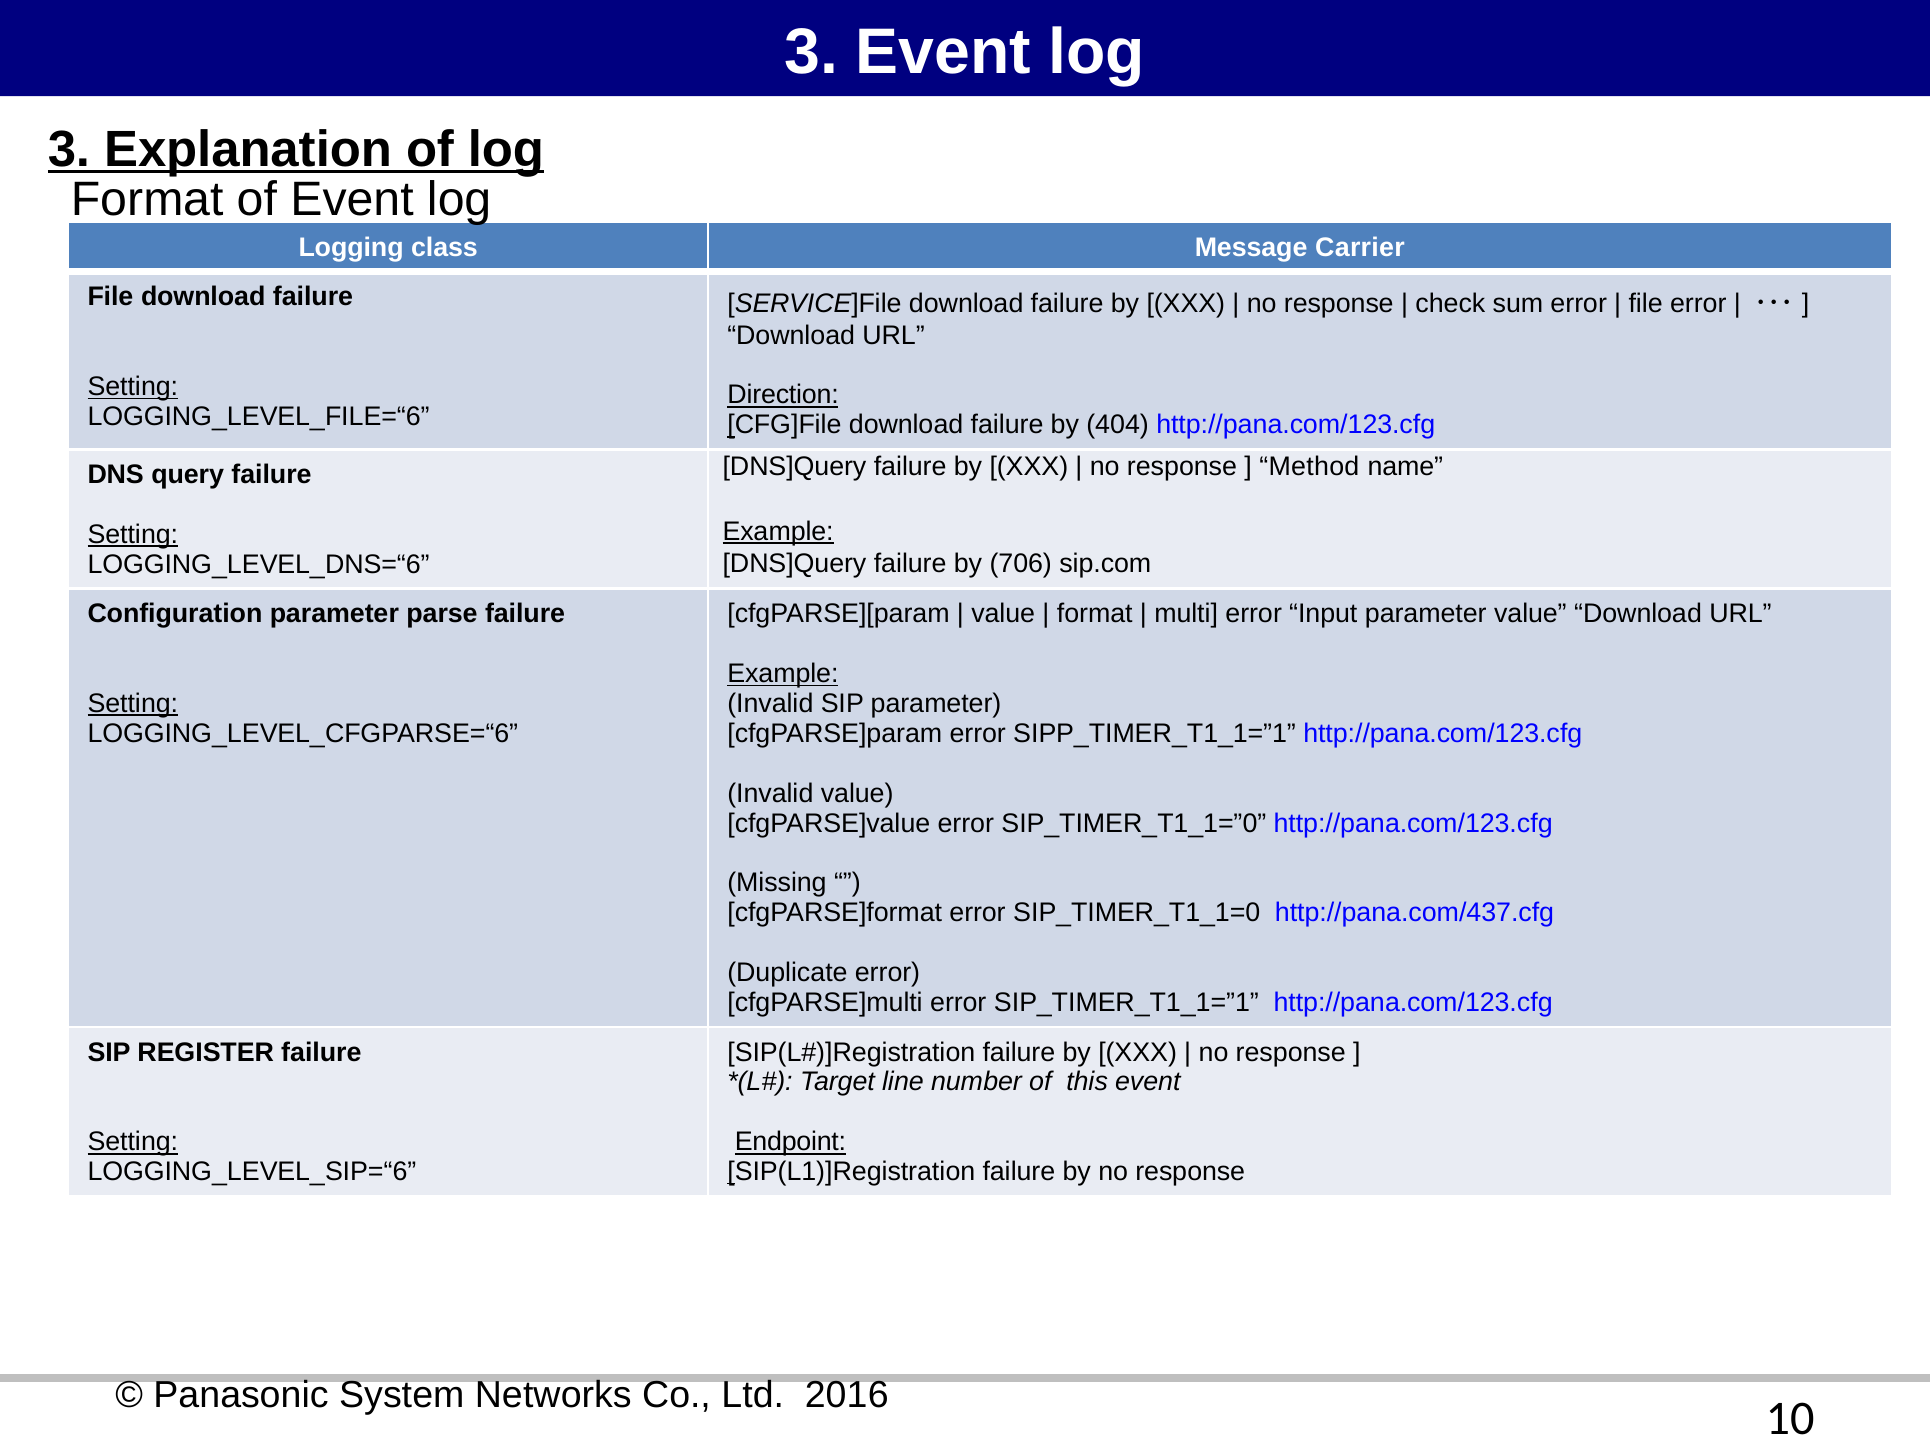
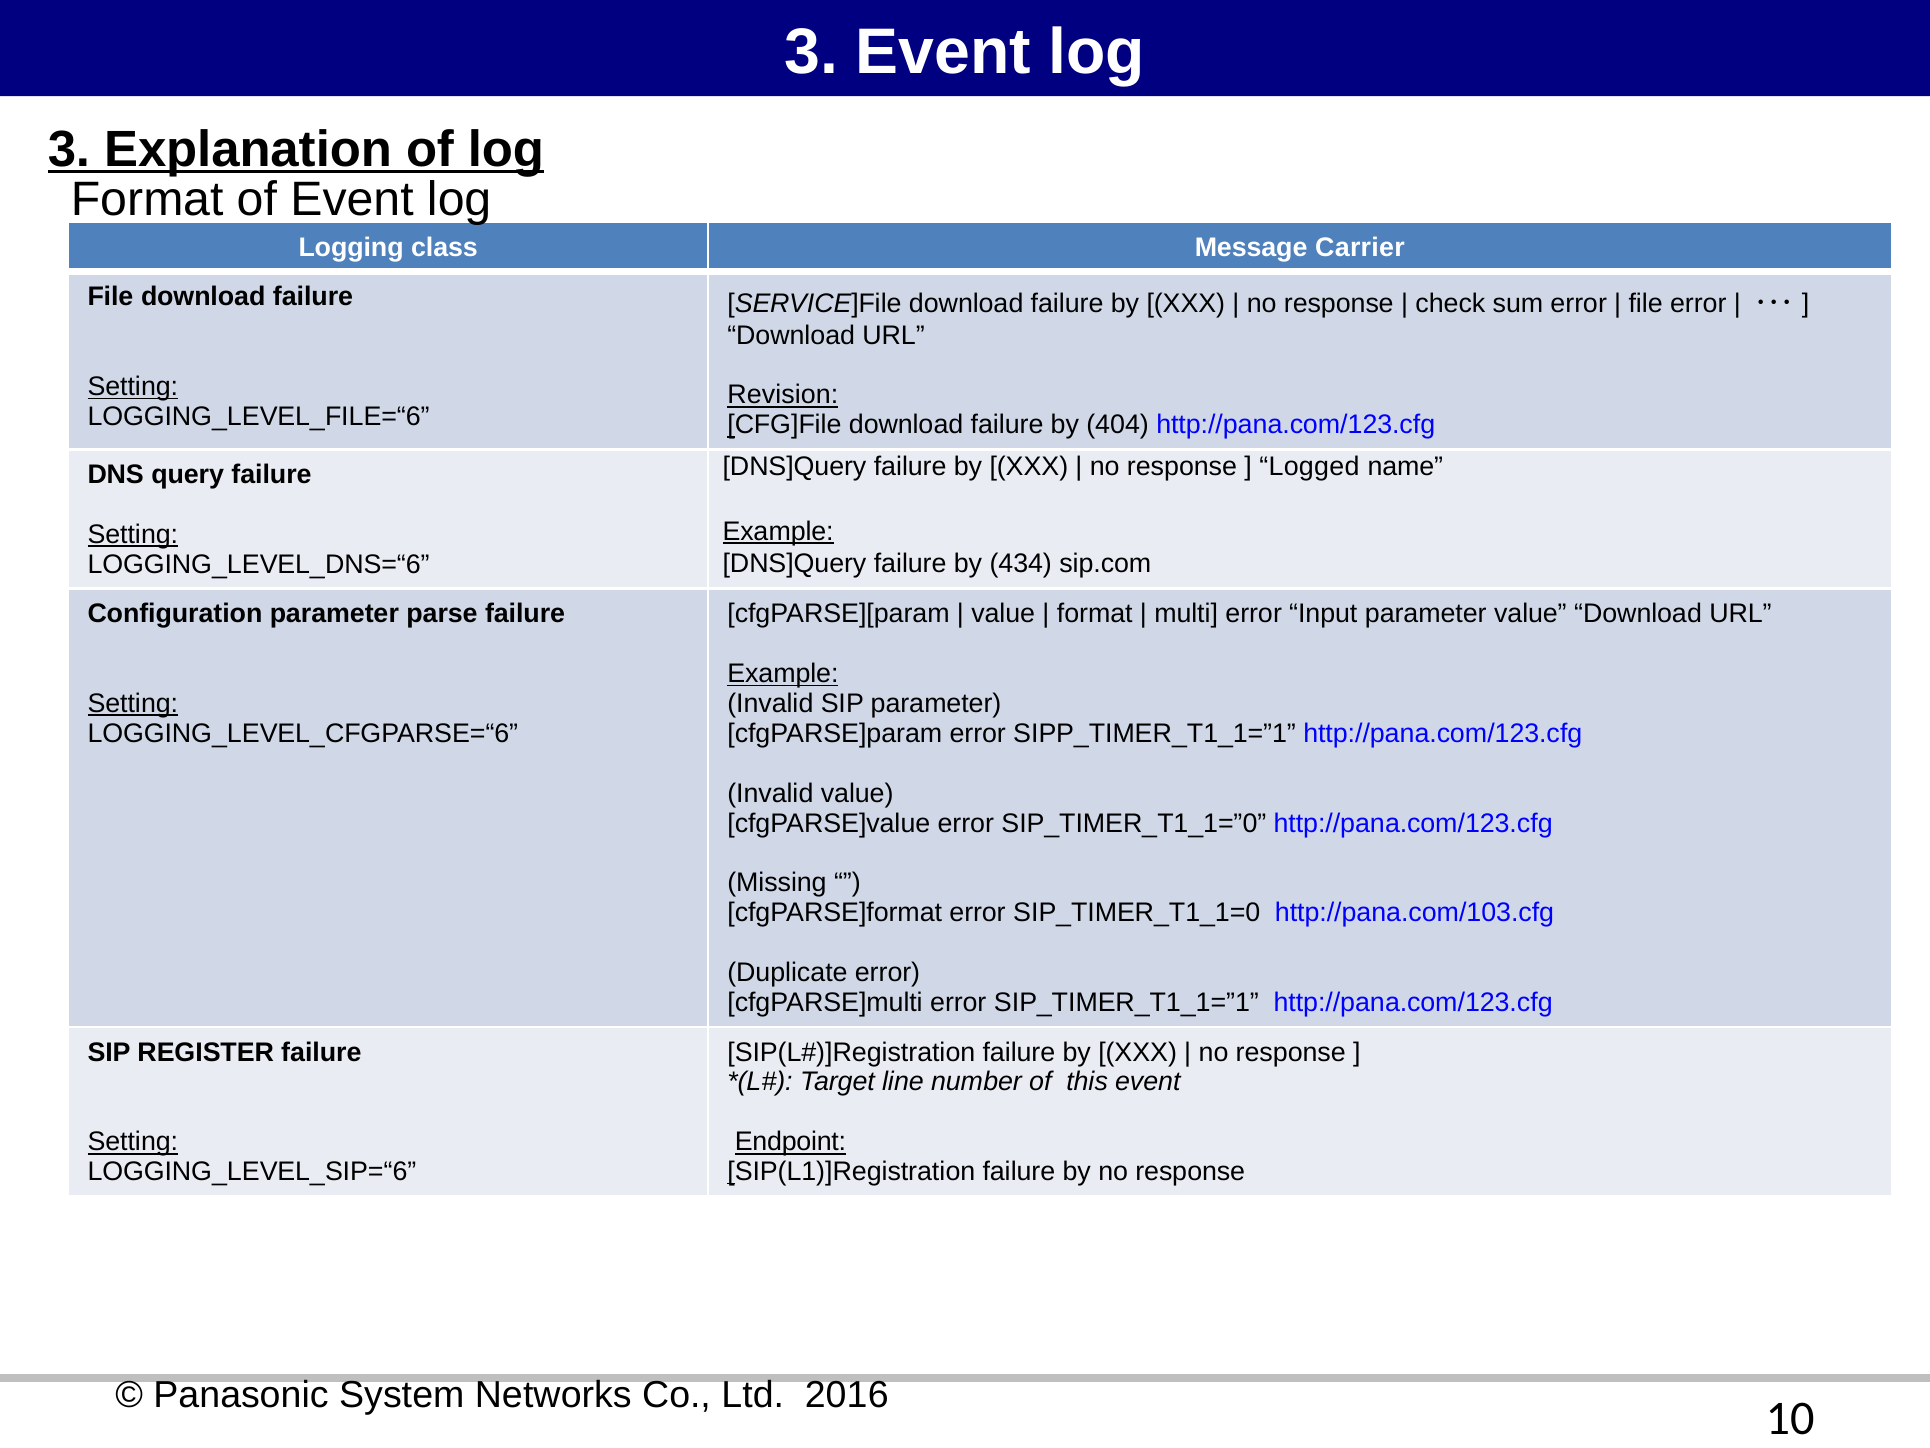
Direction: Direction -> Revision (783, 395)
Method: Method -> Logged (1309, 467)
706: 706 -> 434 (1021, 563)
http://pana.com/437.cfg: http://pana.com/437.cfg -> http://pana.com/103.cfg (1415, 913)
